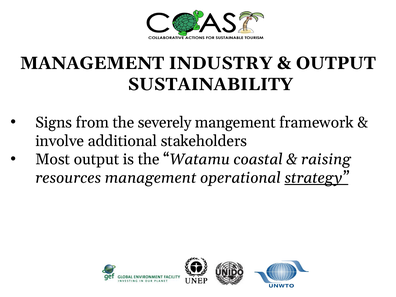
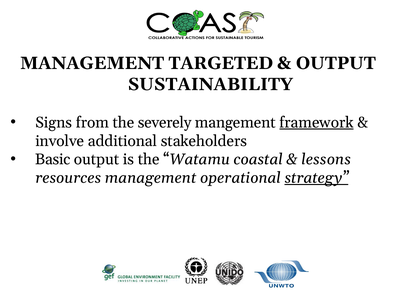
INDUSTRY: INDUSTRY -> TARGETED (221, 63)
framework underline: none -> present (317, 122)
Most: Most -> Basic (53, 159)
raising: raising -> lessons (326, 159)
